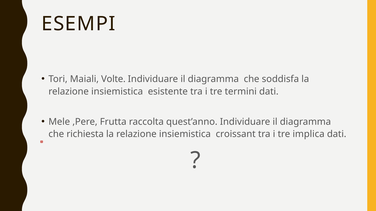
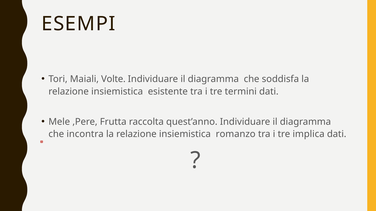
richiesta: richiesta -> incontra (85, 134)
croissant: croissant -> romanzo (236, 134)
